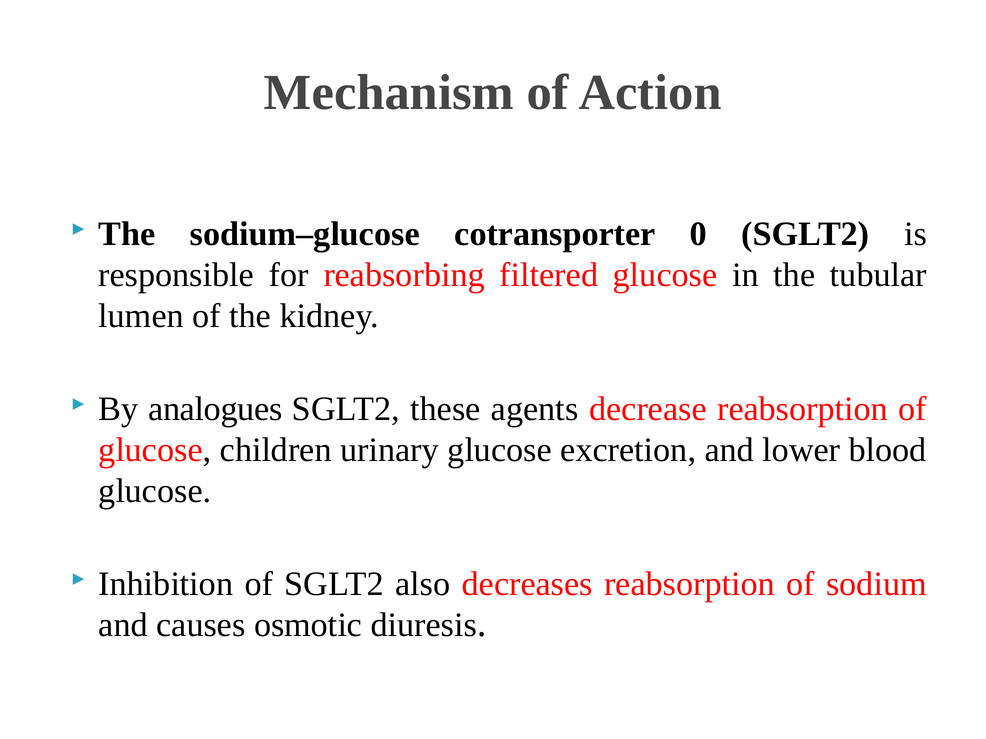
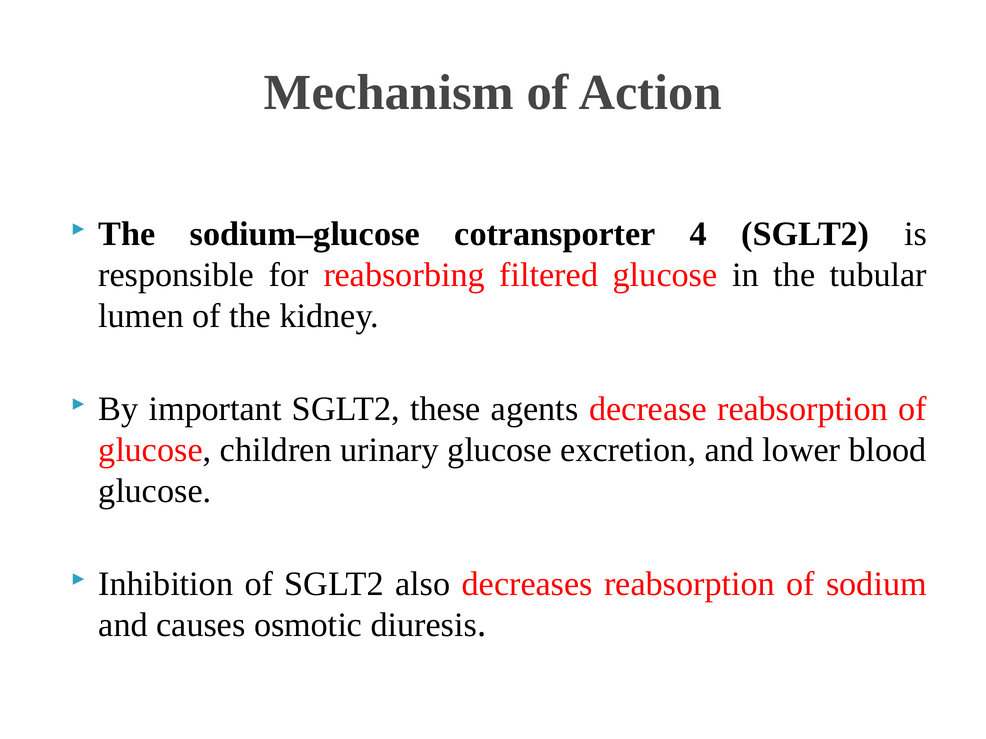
0: 0 -> 4 (698, 234)
analogues: analogues -> important (215, 409)
